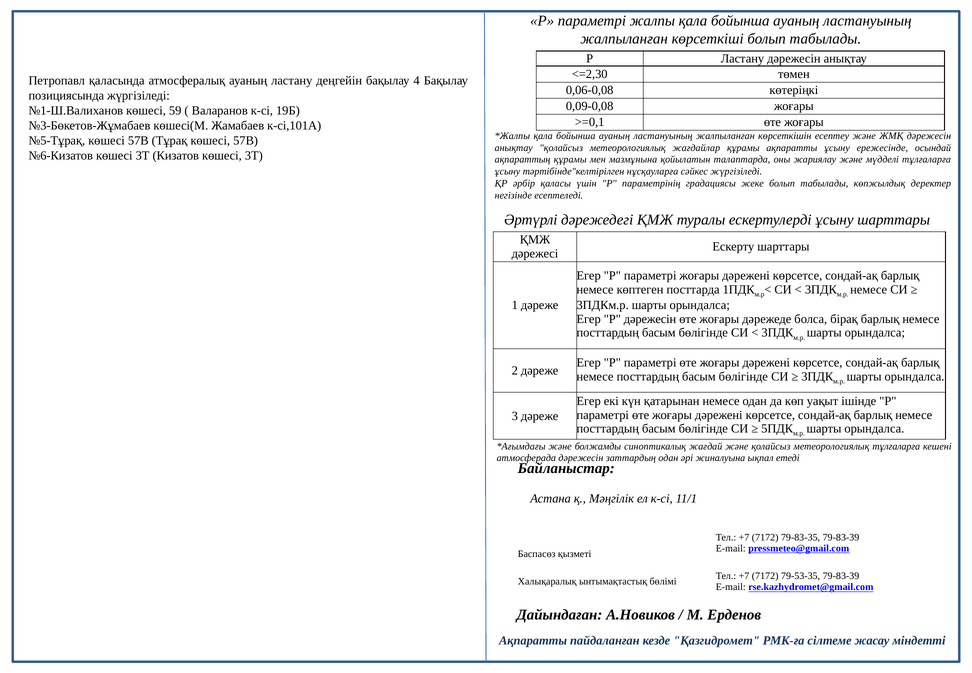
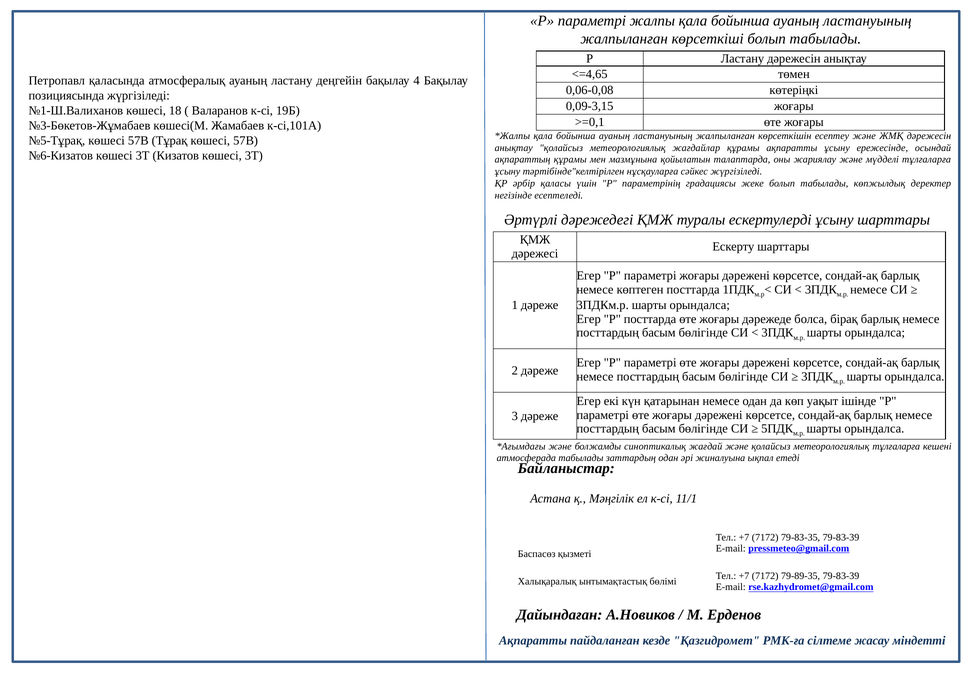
<=2,30: <=2,30 -> <=4,65 (590, 74)
0,09-0,08: 0,09-0,08 -> 0,09-3,15 (590, 106)
59: 59 -> 18 (175, 111)
P дәрежесін: дәрежесін -> посттарда (650, 319)
атмосферада дәрежесін: дәрежесін -> табылады (581, 458)
79-53-35: 79-53-35 -> 79-89-35 (801, 576)
